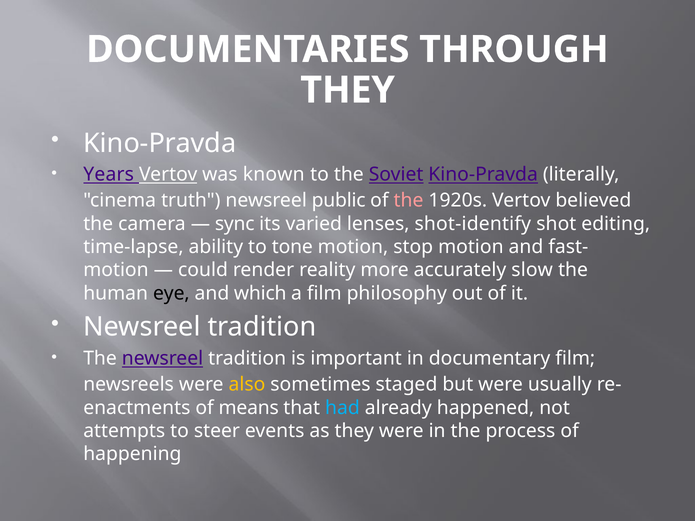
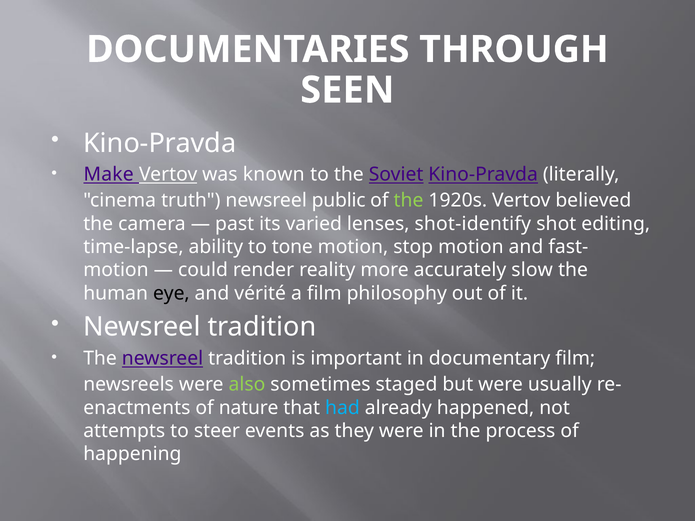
THEY: THEY -> SEEN (347, 90)
Years: Years -> Make (109, 174)
the colour: pink -> light green (408, 201)
sync: sync -> past (235, 224)
which: which -> vérité (260, 293)
also colour: yellow -> light green (247, 385)
means: means -> nature (249, 408)
